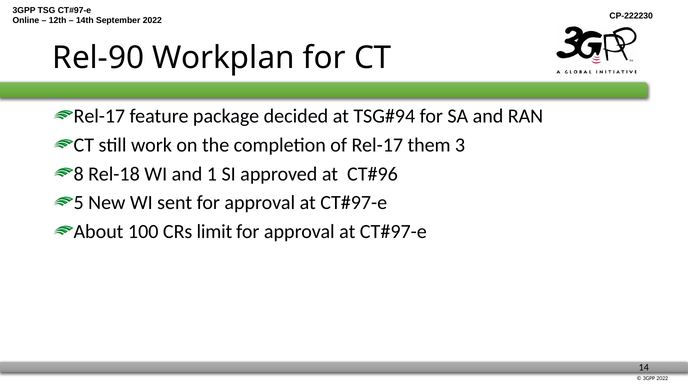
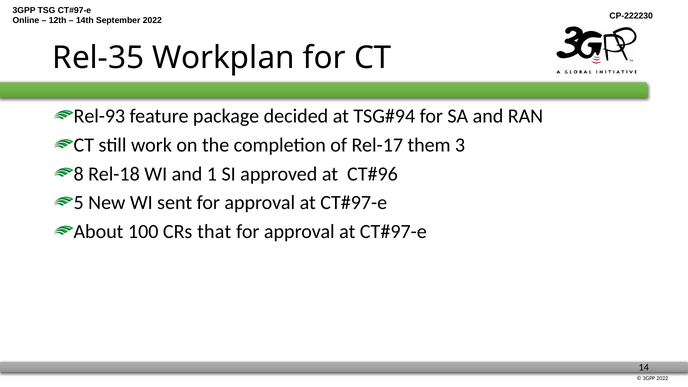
Rel-90: Rel-90 -> Rel-35 (98, 58)
Rel-17: Rel-17 -> Rel-93 (99, 116)
limit: limit -> that (214, 232)
